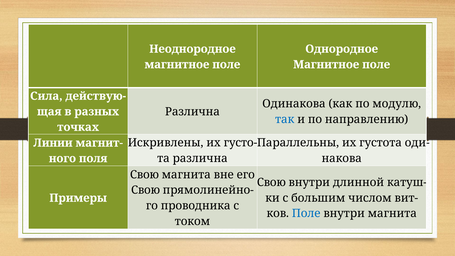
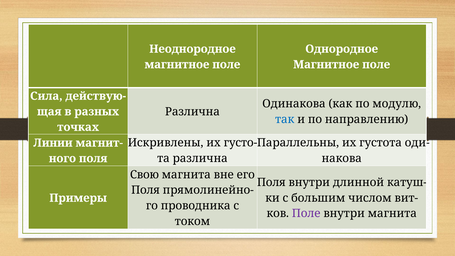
Свою: Свою -> Поля (271, 182)
Свою: Свою -> Поля (146, 190)
Поле colour: blue -> purple (306, 213)
